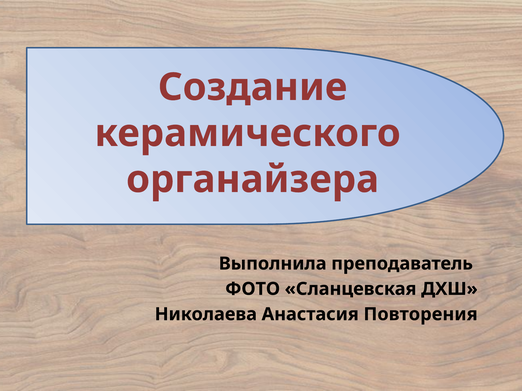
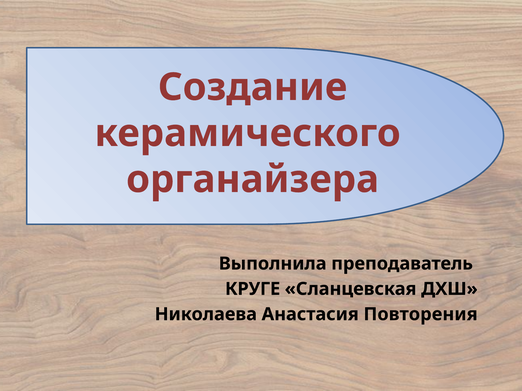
ФОТО: ФОТО -> КРУГЕ (253, 289)
